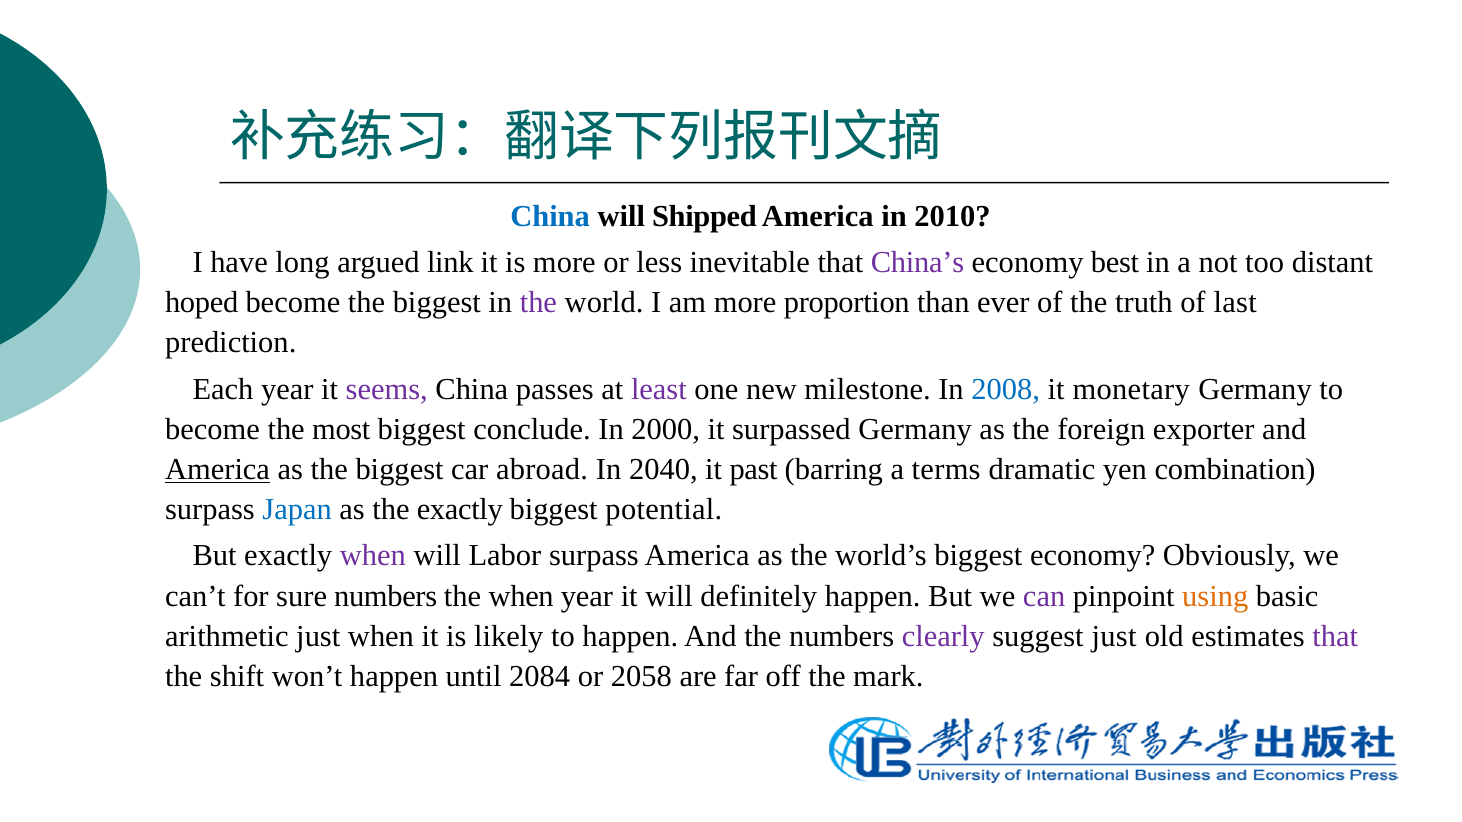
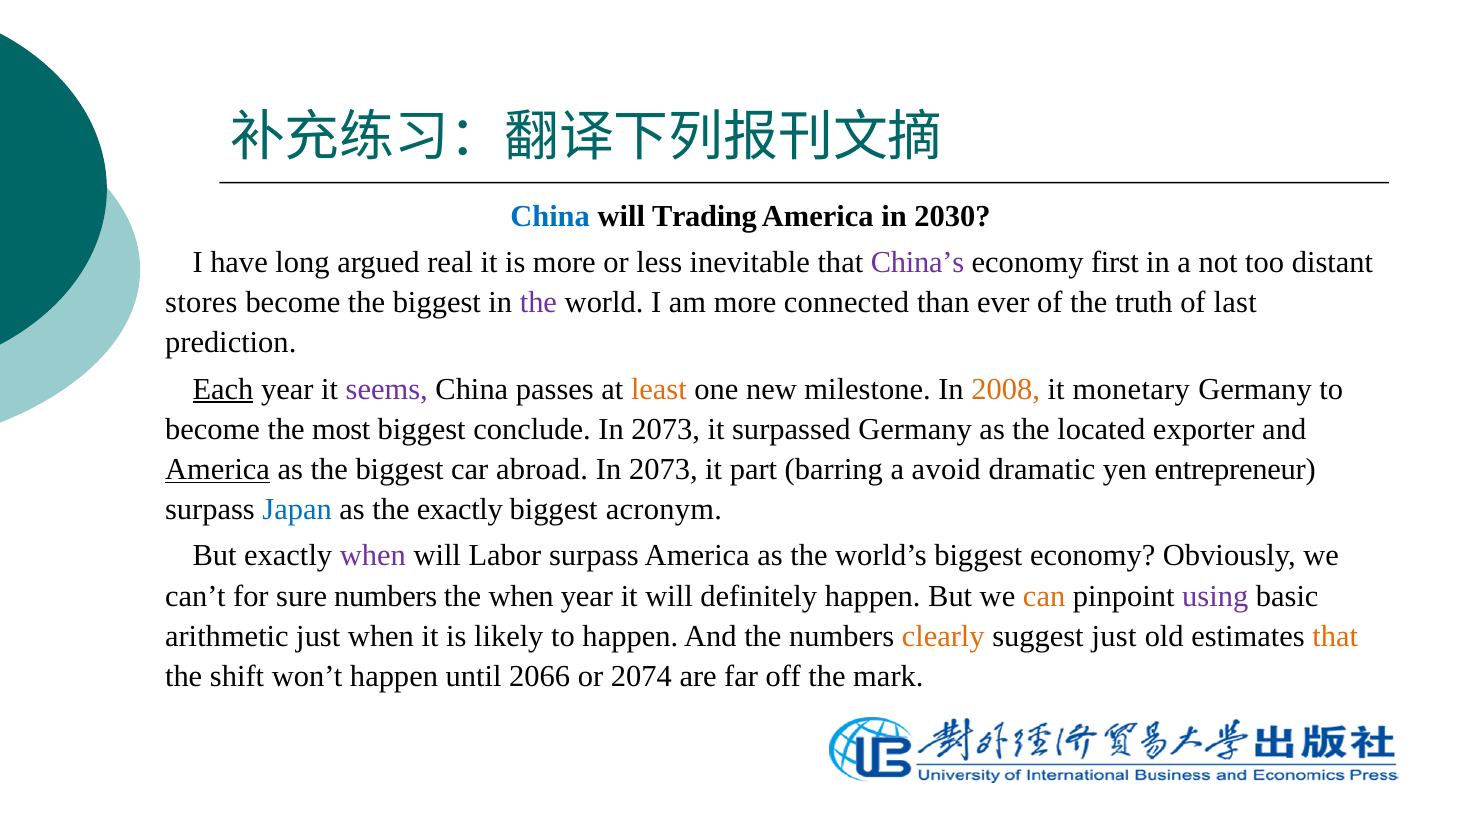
Shipped: Shipped -> Trading (704, 216)
2010: 2010 -> 2030 (952, 216)
link: link -> real (450, 263)
best: best -> first (1115, 263)
hoped: hoped -> stores (201, 303)
proportion: proportion -> connected (847, 303)
Each underline: none -> present (223, 389)
least colour: purple -> orange (659, 389)
2008 colour: blue -> orange (1006, 389)
2000: 2000 -> 2073 (666, 429)
foreign: foreign -> located (1101, 429)
2040: 2040 -> 2073 (663, 470)
past: past -> part (753, 470)
terms: terms -> avoid (946, 470)
combination: combination -> entrepreneur (1235, 470)
potential: potential -> acronym (664, 510)
can colour: purple -> orange (1044, 596)
using colour: orange -> purple (1215, 596)
clearly colour: purple -> orange (943, 636)
that colour: purple -> orange (1335, 636)
2084: 2084 -> 2066 (540, 677)
2058: 2058 -> 2074 (641, 677)
